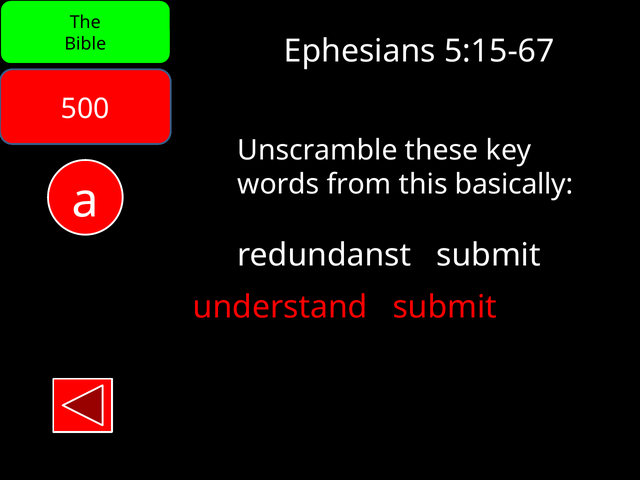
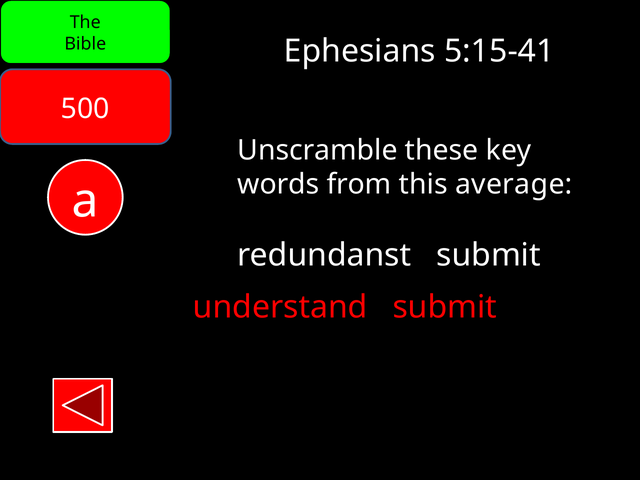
5:15-67: 5:15-67 -> 5:15-41 (499, 51)
basically: basically -> average (514, 184)
